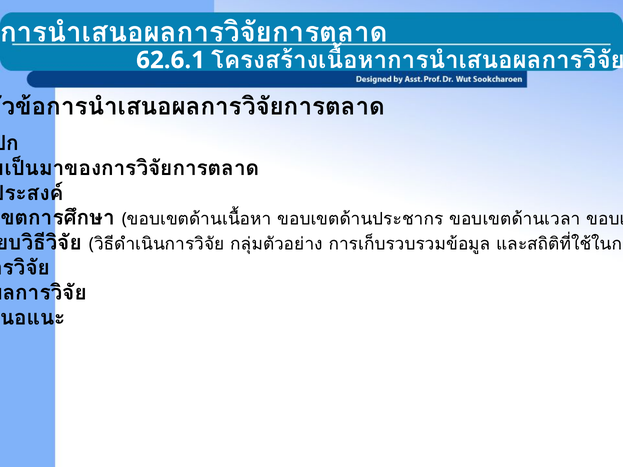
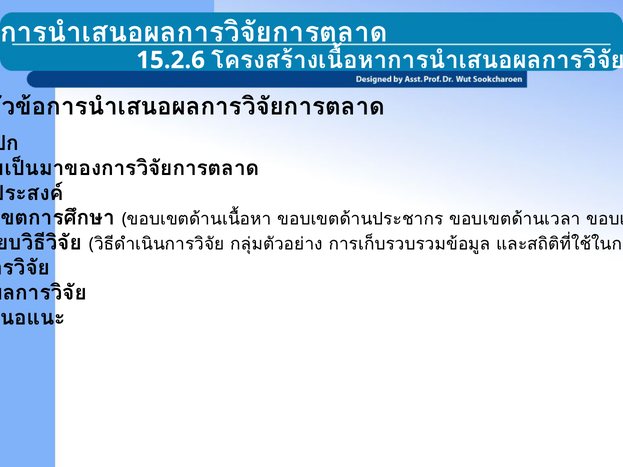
62.6.1: 62.6.1 -> 15.2.6 (171, 60)
